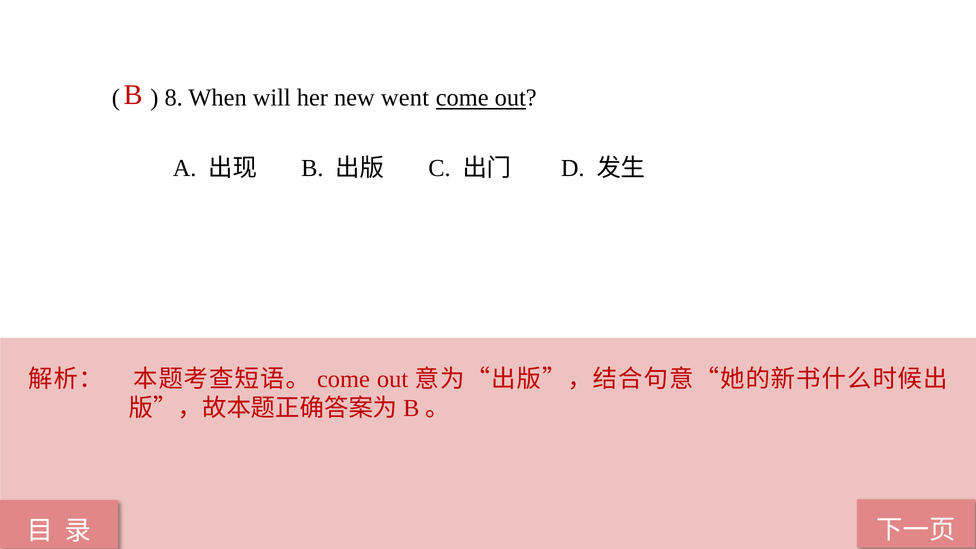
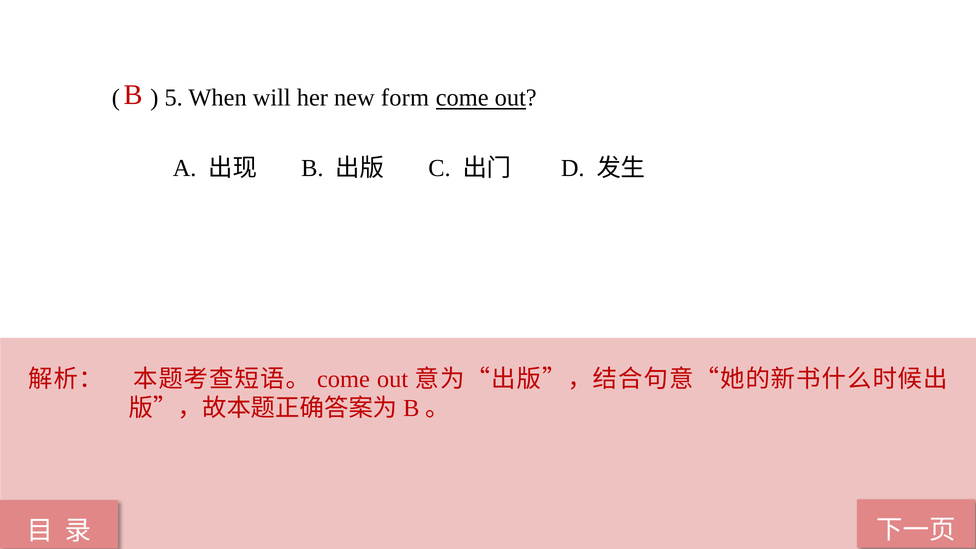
8: 8 -> 5 (174, 98)
went: went -> form (405, 98)
